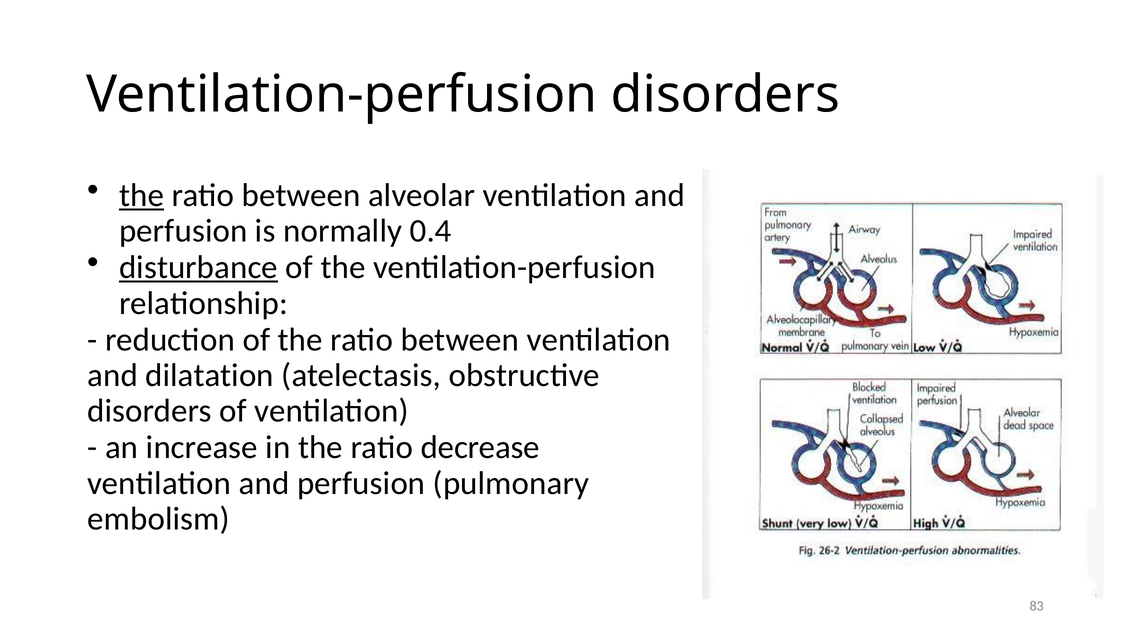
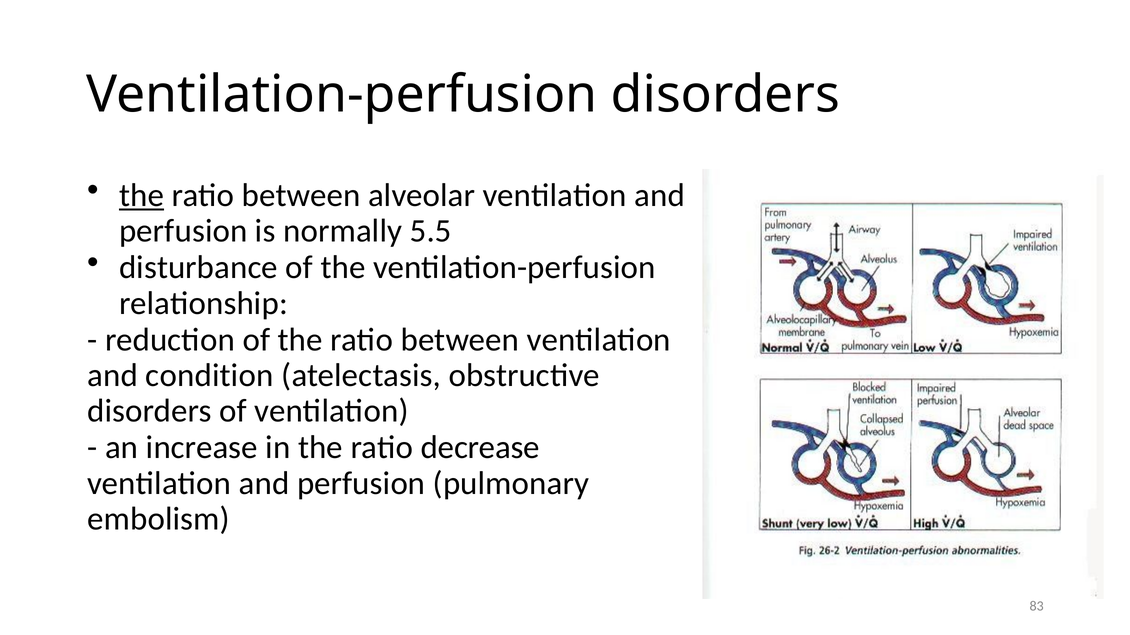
0.4: 0.4 -> 5.5 (431, 231)
disturbance underline: present -> none (198, 268)
dilatation: dilatation -> condition (210, 376)
